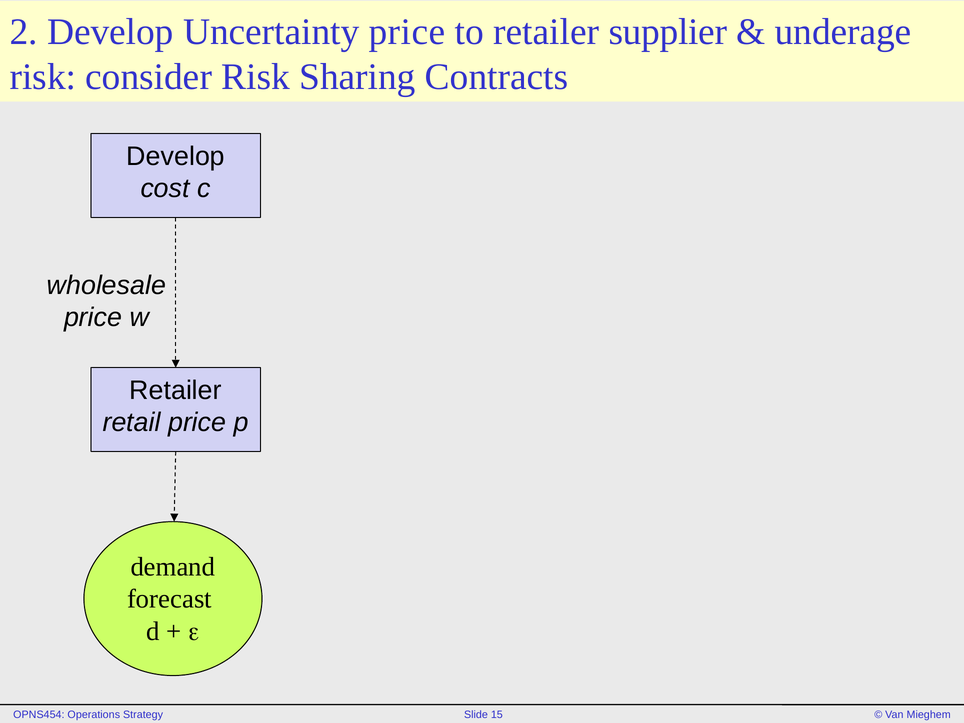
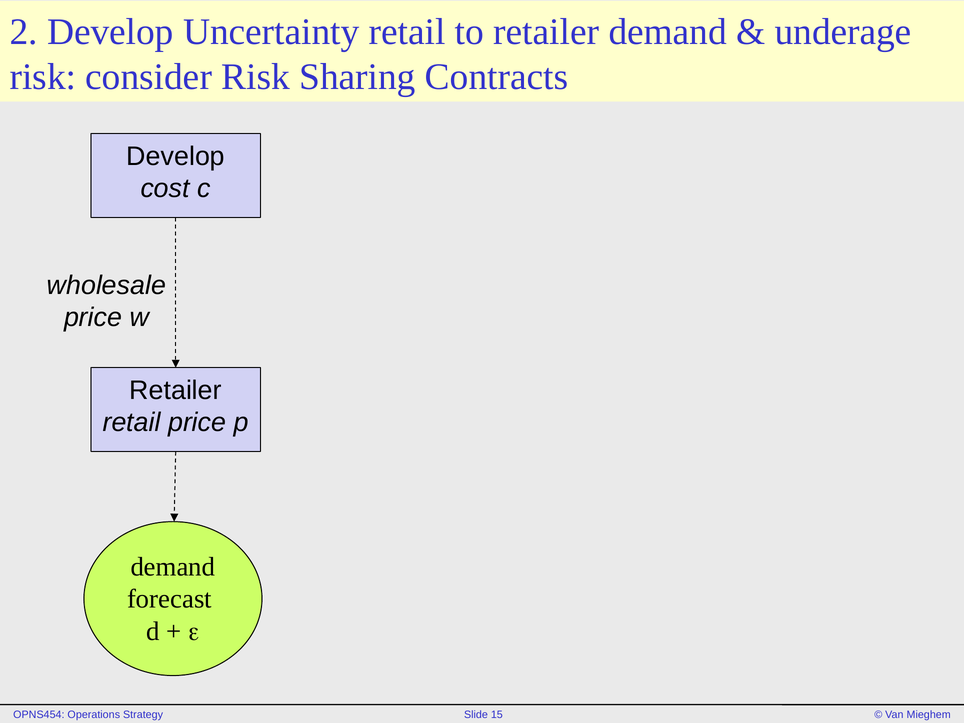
Uncertainty price: price -> retail (407, 32)
retailer supplier: supplier -> demand (668, 32)
